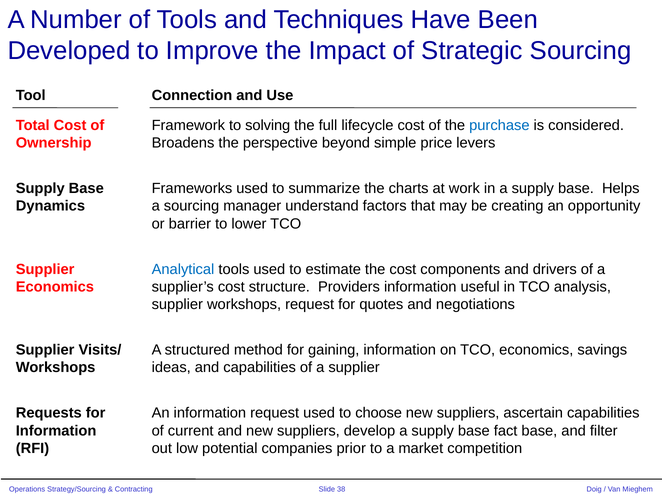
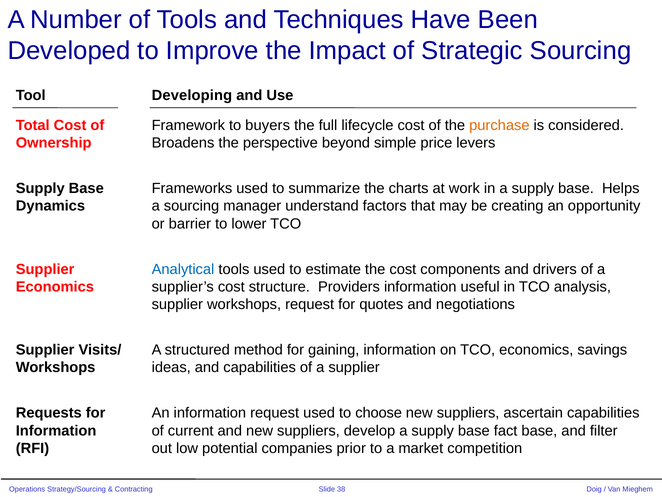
Connection: Connection -> Developing (192, 95)
solving: solving -> buyers (268, 125)
purchase colour: blue -> orange (499, 125)
